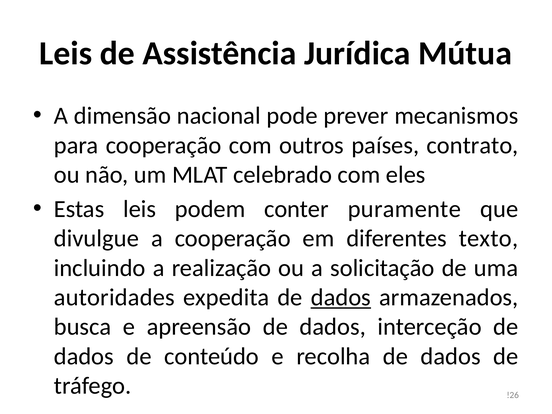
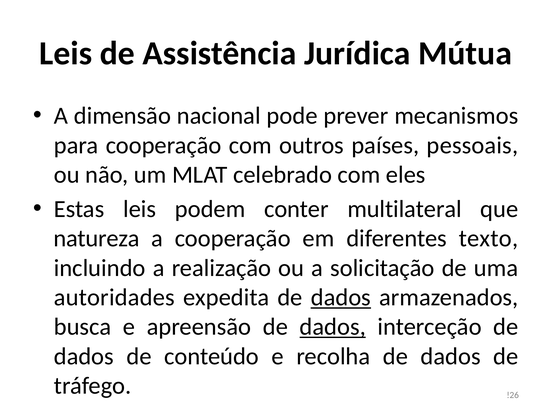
contrato: contrato -> pessoais (472, 145)
puramente: puramente -> multilateral (405, 209)
divulgue: divulgue -> natureza (97, 238)
dados underline: none -> present (333, 327)
